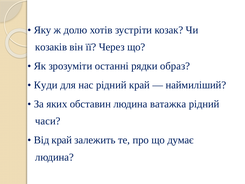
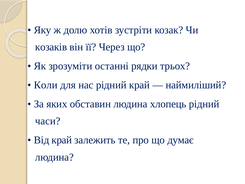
образ: образ -> трьох (175, 66)
Куди: Куди -> Коли (46, 85)
ватажка: ватажка -> хлопець (168, 104)
